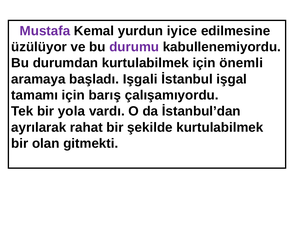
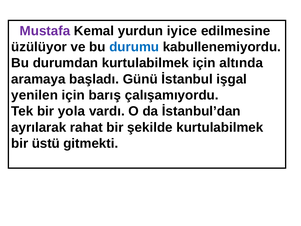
durumu colour: purple -> blue (134, 47)
önemli: önemli -> altında (241, 63)
Işgali: Işgali -> Günü (140, 79)
tamamı: tamamı -> yenilen (35, 95)
olan: olan -> üstü (46, 143)
